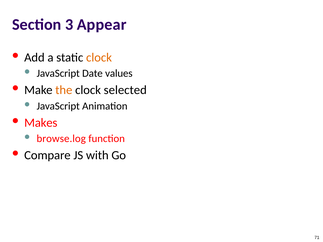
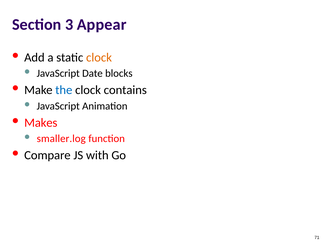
values: values -> blocks (119, 73)
the colour: orange -> blue (64, 90)
selected: selected -> contains (125, 90)
browse.log: browse.log -> smaller.log (61, 139)
